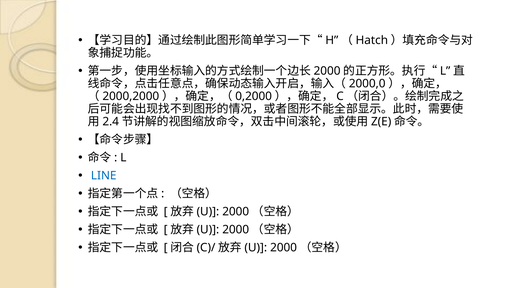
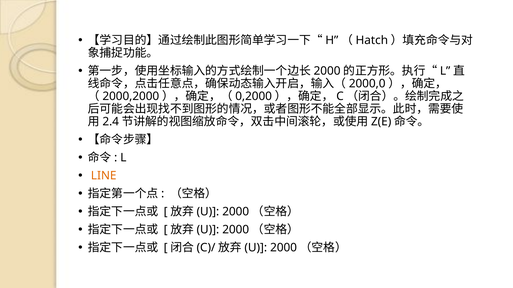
LINE colour: blue -> orange (104, 176)
